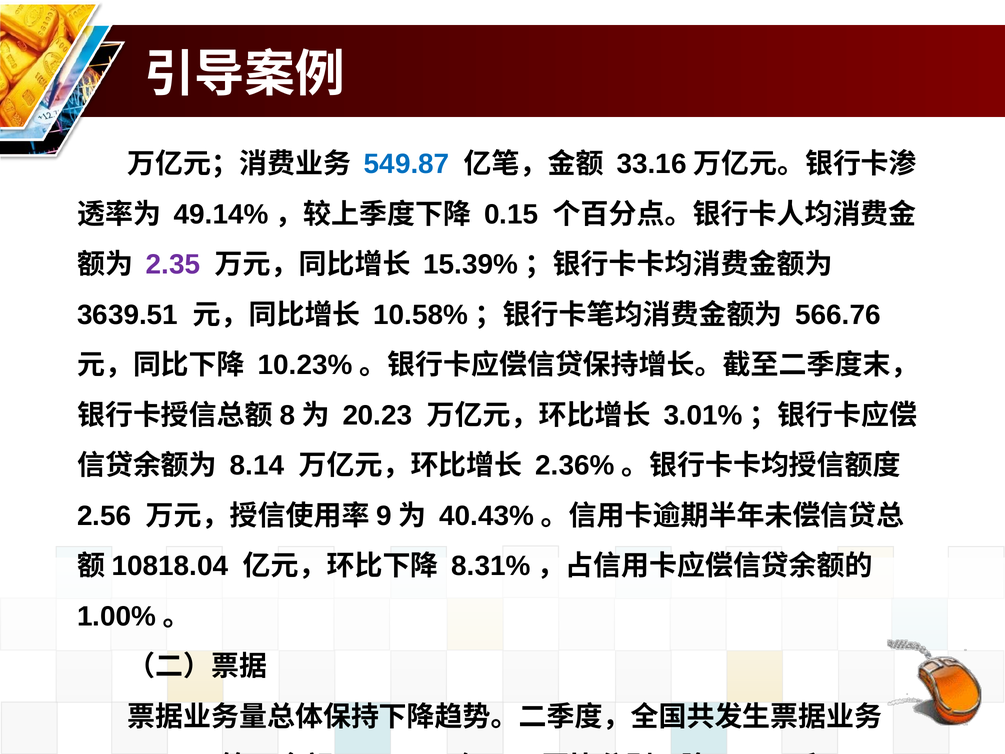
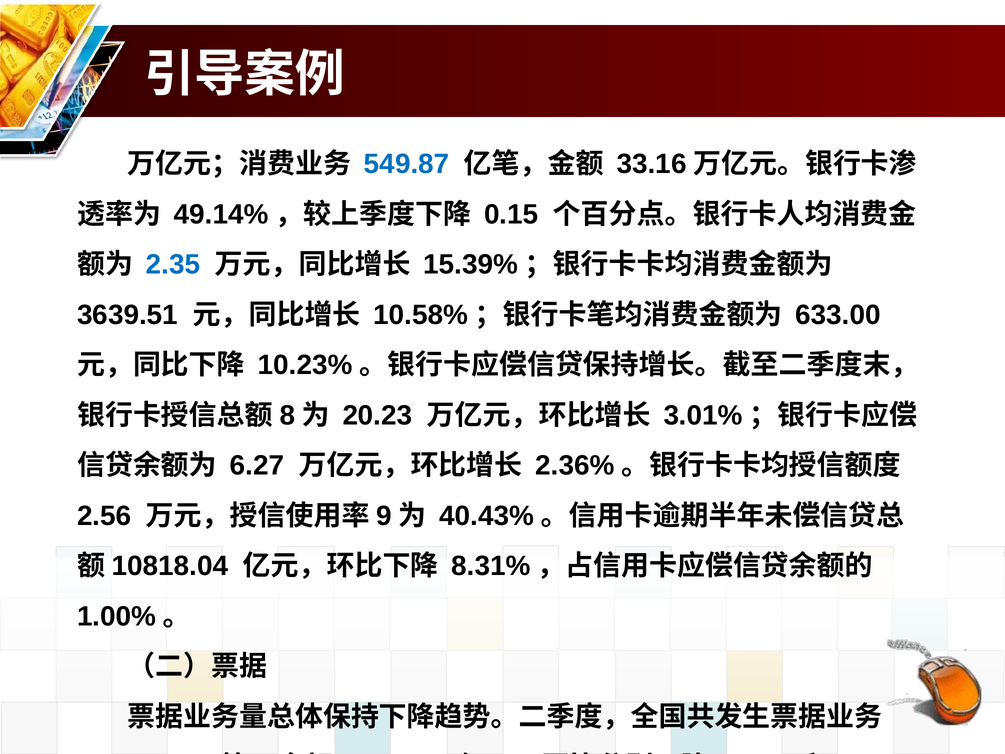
2.35 colour: purple -> blue (173, 264)
566.76: 566.76 -> 633.00 (838, 315)
8.14: 8.14 -> 6.27 (257, 465)
